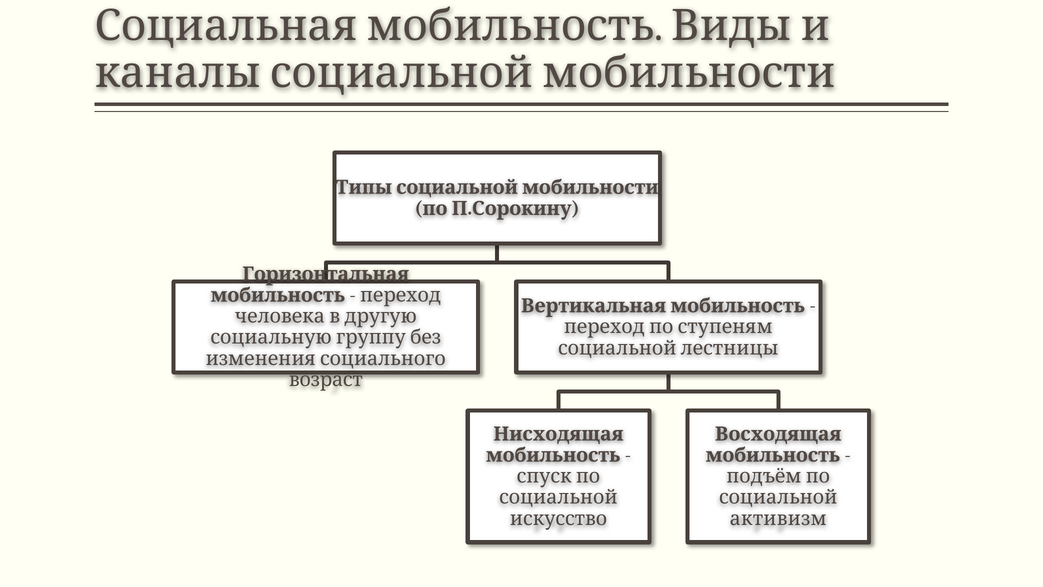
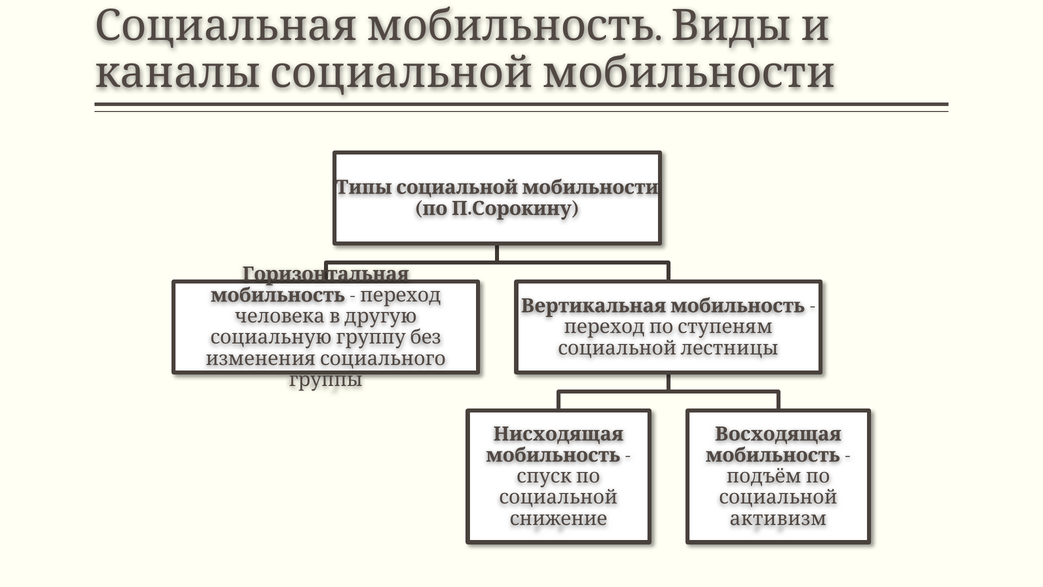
возраст: возраст -> группы (326, 380)
искусство: искусство -> снижение (559, 518)
